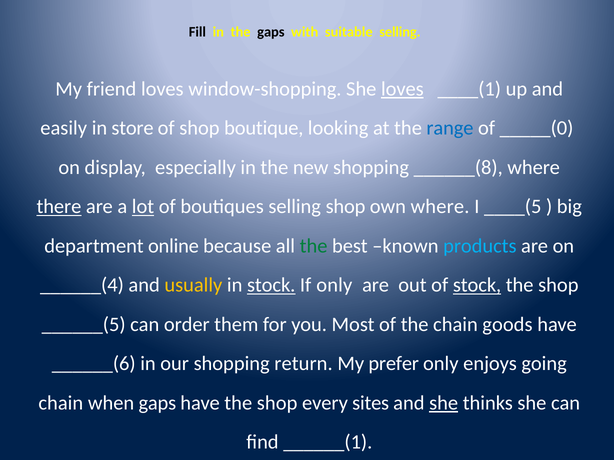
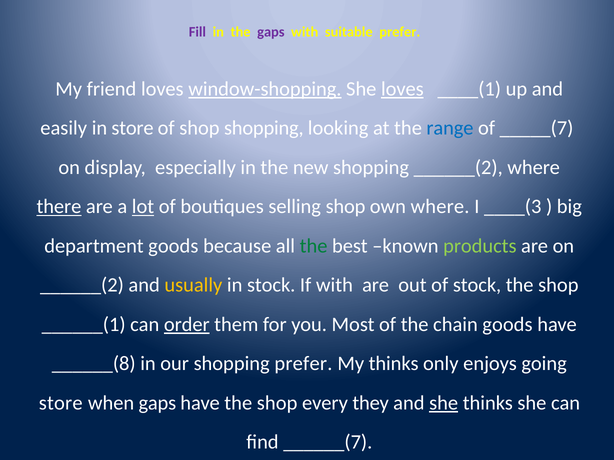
Fill colour: black -> purple (197, 32)
gaps colour: black -> purple (271, 32)
suitable selling: selling -> prefer (400, 32)
window-shopping underline: none -> present (265, 89)
shop boutique: boutique -> shopping (264, 128)
_____(0: _____(0 -> _____(7 (537, 128)
shopping ______(8: ______(8 -> ______(2 (458, 168)
____(5: ____(5 -> ____(3 (513, 207)
department online: online -> goods (173, 246)
products colour: light blue -> light green (480, 246)
______(4: ______(4 -> ______(2 (82, 285)
stock underline: present -> none (271, 285)
If only: only -> with (334, 285)
stock underline: present -> none (477, 285)
______(5: ______(5 -> ______(1 (84, 325)
order underline: none -> present (187, 325)
______(6: ______(6 -> ______(8 (94, 364)
shopping return: return -> prefer (303, 364)
My prefer: prefer -> thinks (394, 364)
chain: chain -> store (61, 403)
sites: sites -> they (371, 403)
______(1: ______(1 -> ______(7 (328, 443)
